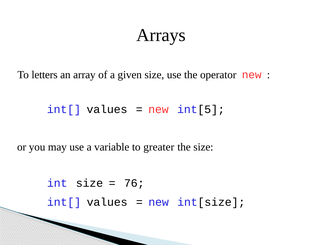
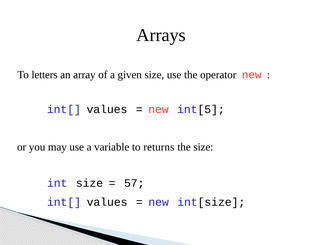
greater: greater -> returns (159, 147)
76: 76 -> 57 (134, 183)
